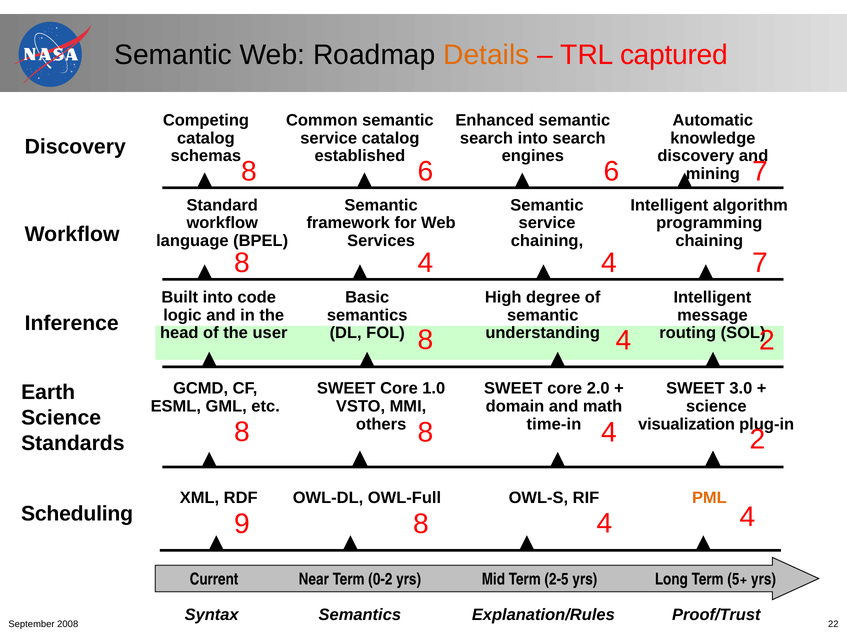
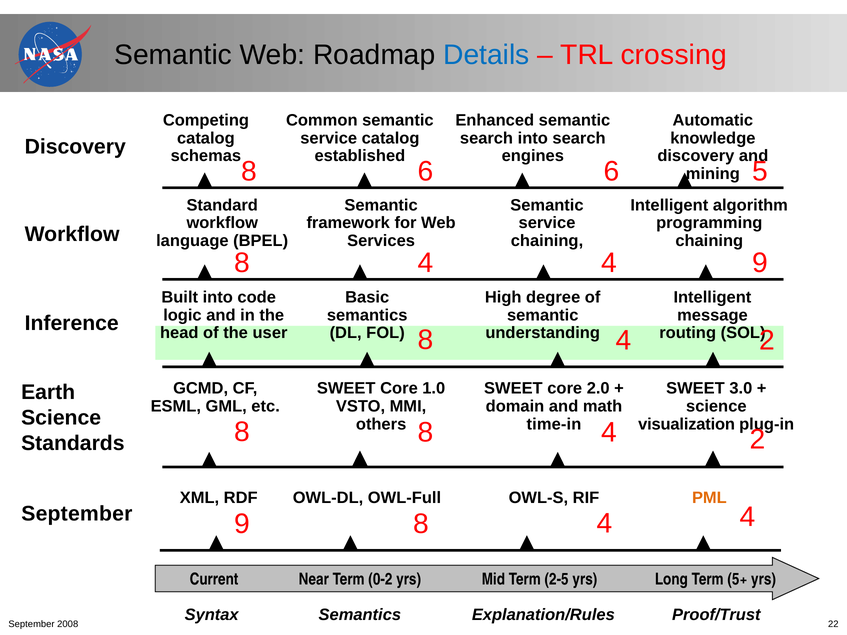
Details colour: orange -> blue (486, 55)
captured: captured -> crossing (674, 55)
6 7: 7 -> 5 (760, 171)
4 7: 7 -> 9 (760, 263)
Scheduling: Scheduling -> September (77, 514)
